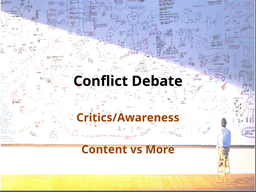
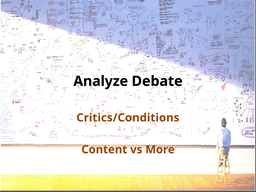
Conflict: Conflict -> Analyze (101, 81)
Critics/Awareness: Critics/Awareness -> Critics/Conditions (128, 118)
